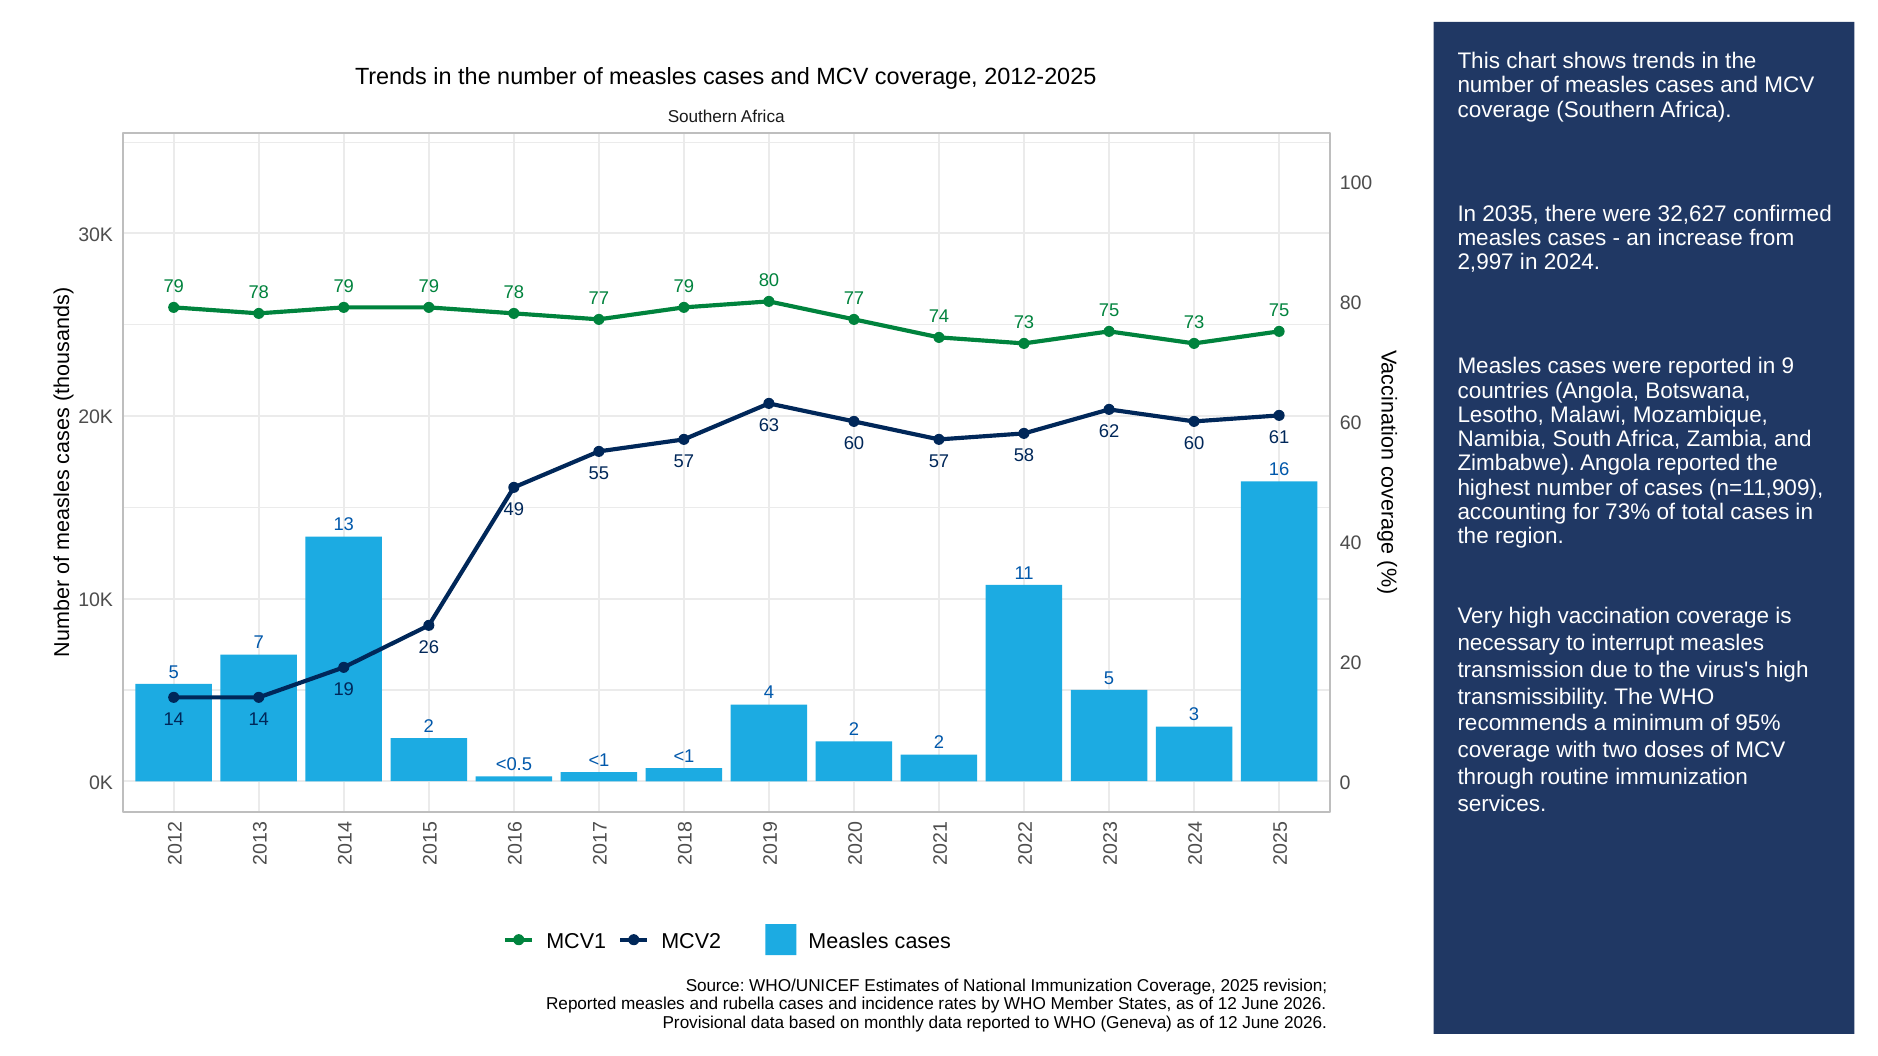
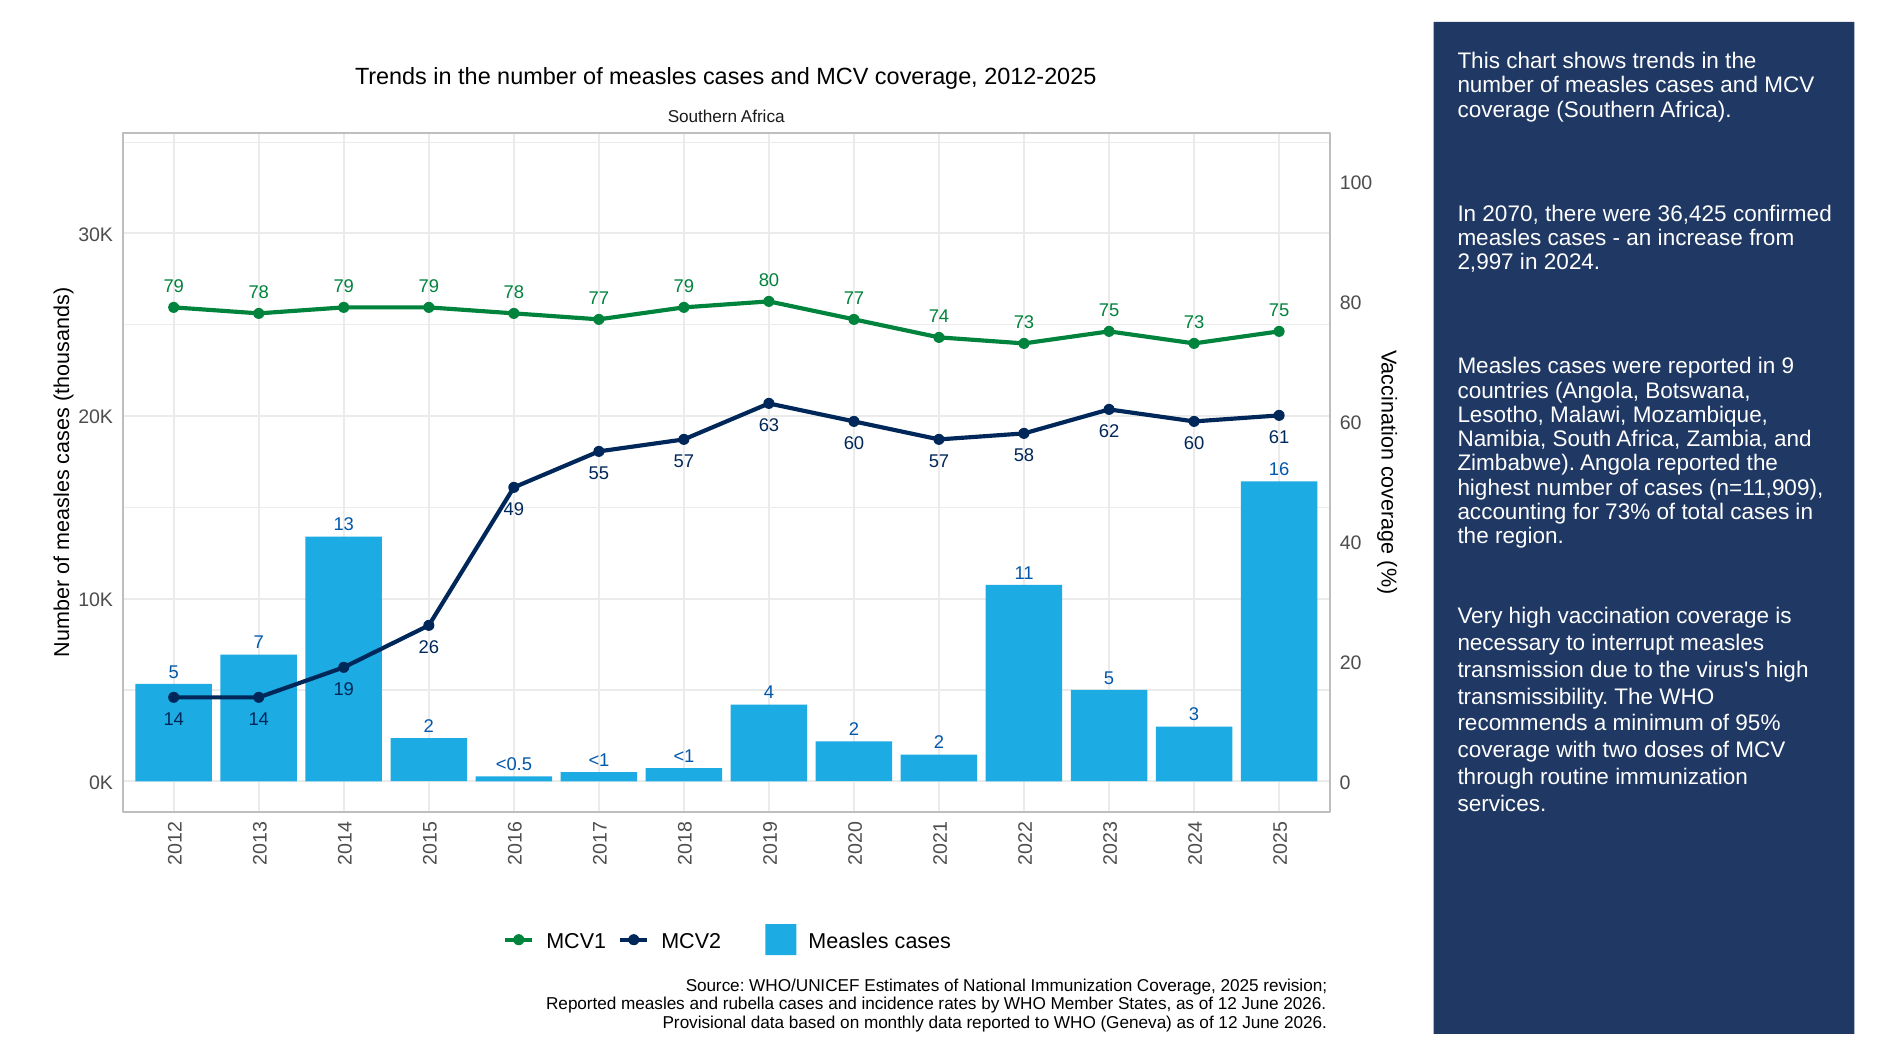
2035: 2035 -> 2070 (1511, 214)
32,627: 32,627 -> 36,425 (1692, 214)
